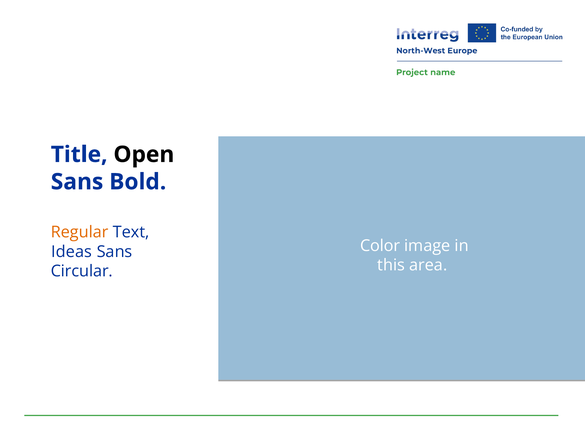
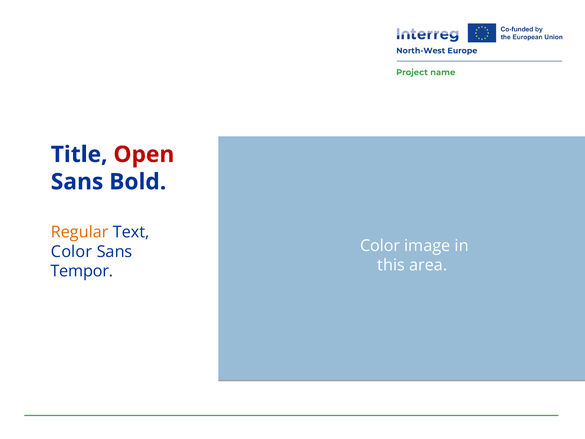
Open colour: black -> red (144, 154)
Ideas: Ideas -> Color (72, 252)
Circular: Circular -> Tempor (82, 271)
